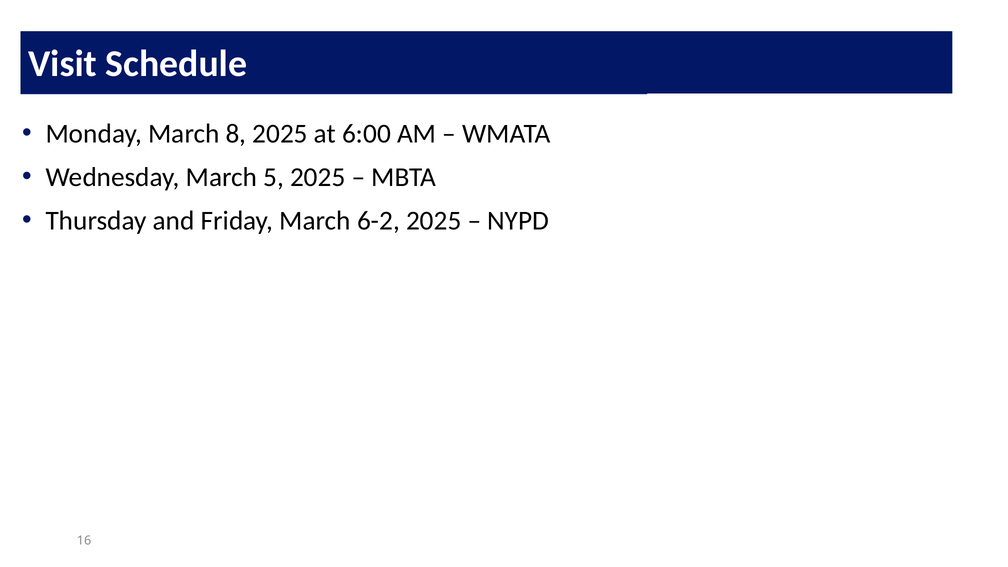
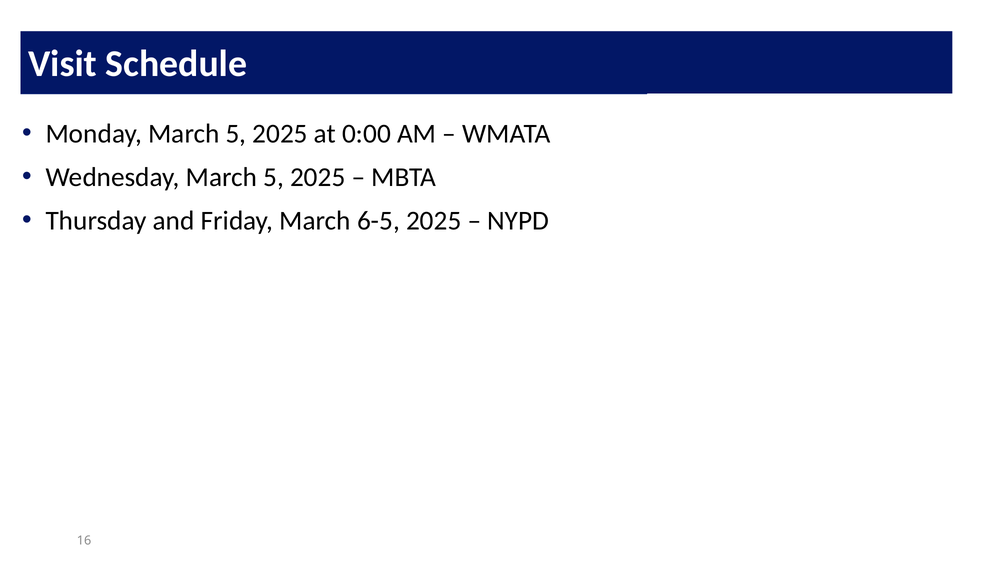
Monday March 8: 8 -> 5 (236, 134)
6:00: 6:00 -> 0:00 (367, 134)
6-2: 6-2 -> 6-5 (378, 221)
